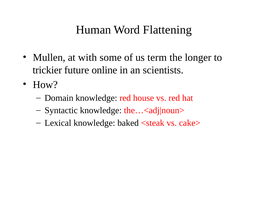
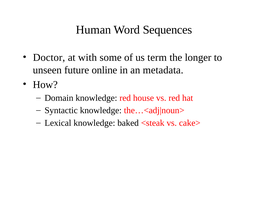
Flattening: Flattening -> Sequences (167, 30)
Mullen: Mullen -> Doctor (49, 57)
trickier: trickier -> unseen (47, 70)
scientists: scientists -> metadata (163, 70)
